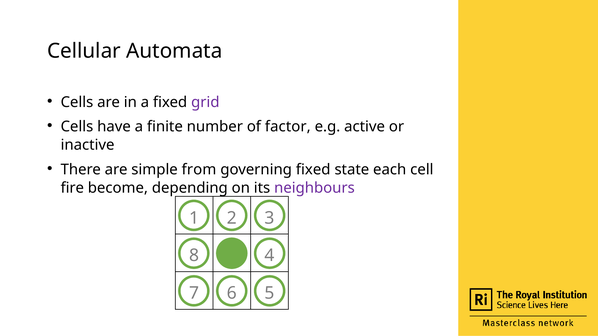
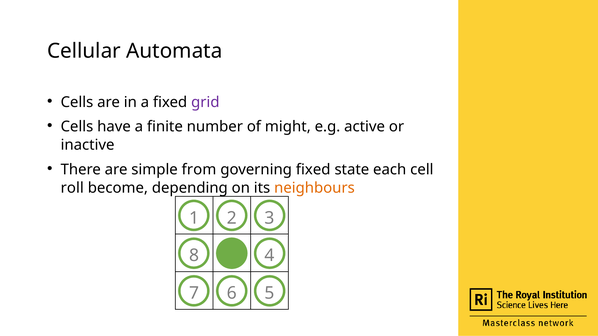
factor: factor -> might (288, 127)
fire: fire -> roll (72, 188)
neighbours colour: purple -> orange (314, 188)
